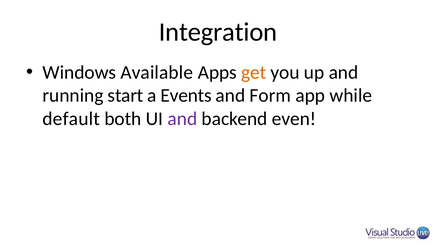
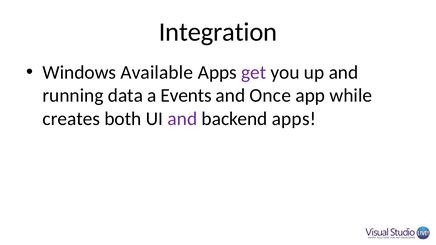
get colour: orange -> purple (254, 72)
start: start -> data (125, 96)
Form: Form -> Once (270, 96)
default: default -> creates (71, 119)
backend even: even -> apps (294, 119)
